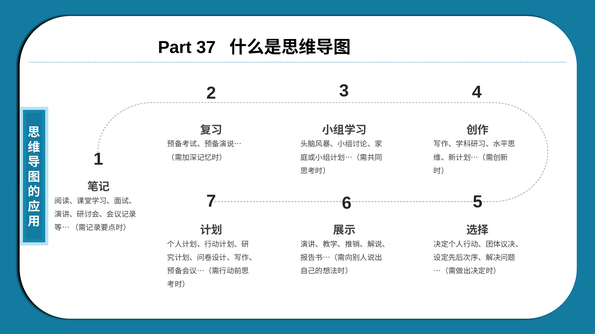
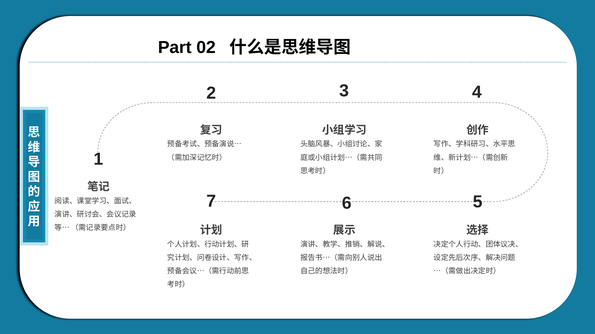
37: 37 -> 02 (206, 47)
